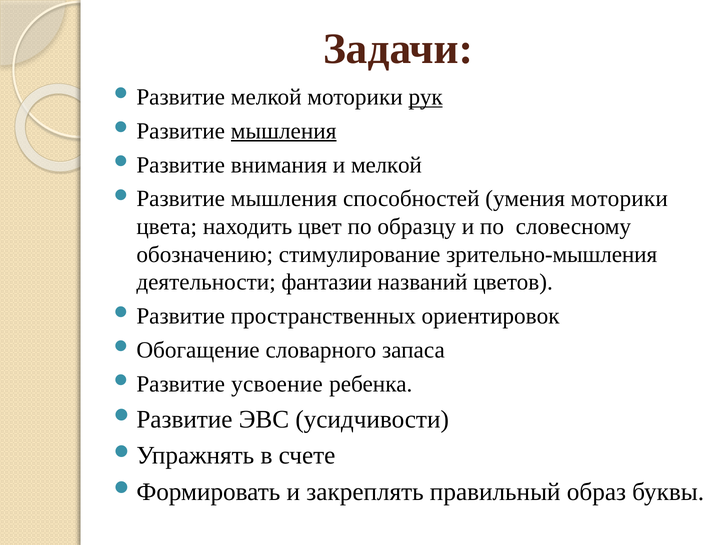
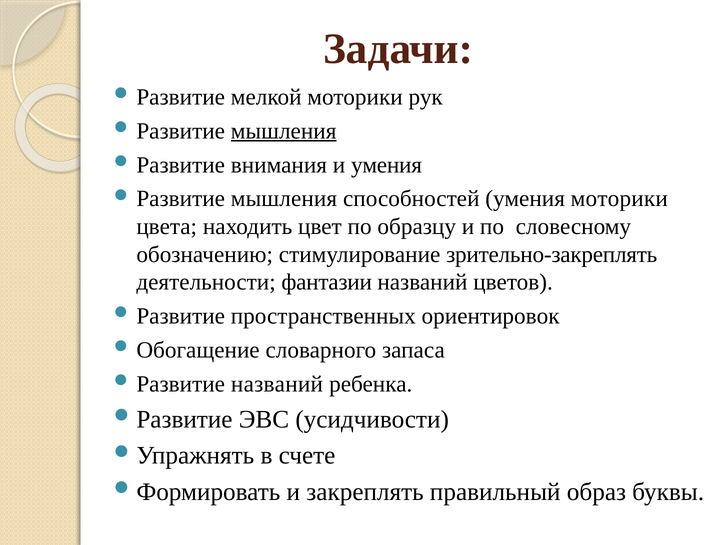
рук underline: present -> none (426, 97)
и мелкой: мелкой -> умения (386, 165)
зрительно-мышления: зрительно-мышления -> зрительно-закреплять (552, 255)
усвоение: усвоение -> названий (277, 384)
